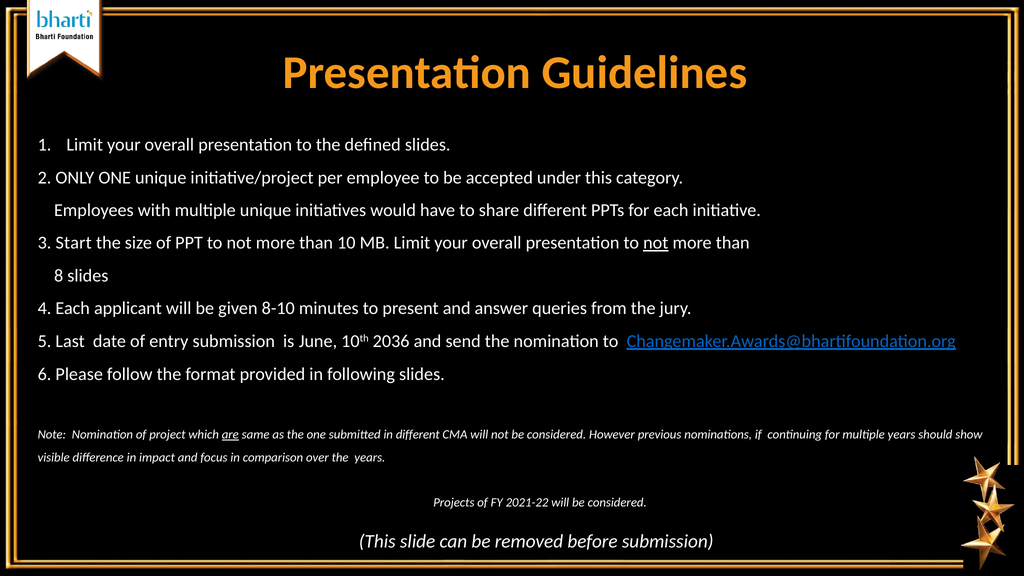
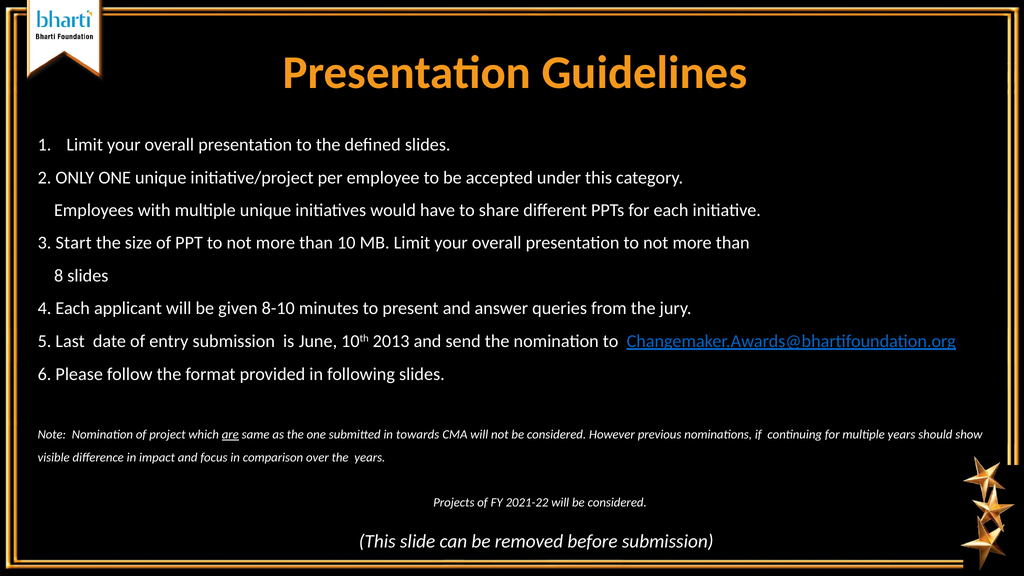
not underline: present -> none (656, 243)
2036: 2036 -> 2013 (391, 341)
in different: different -> towards (418, 435)
